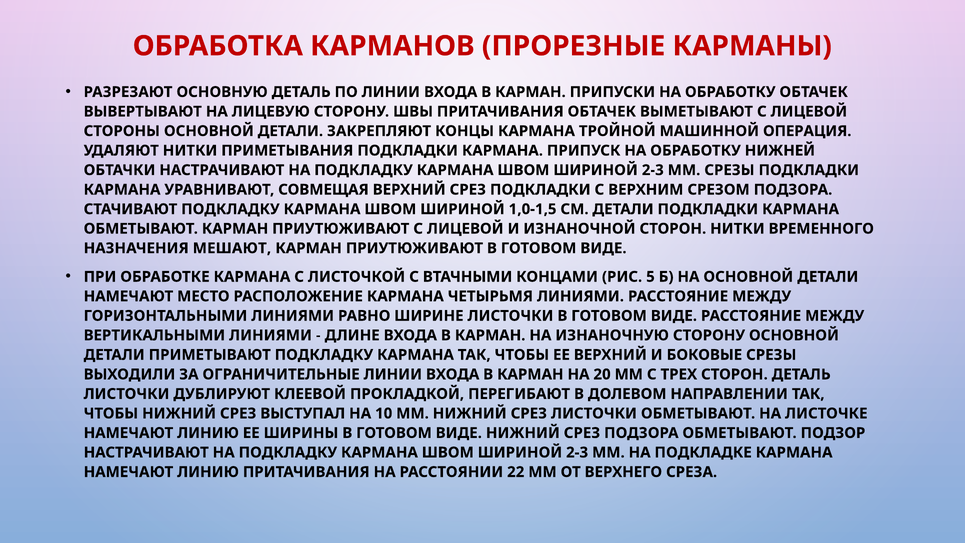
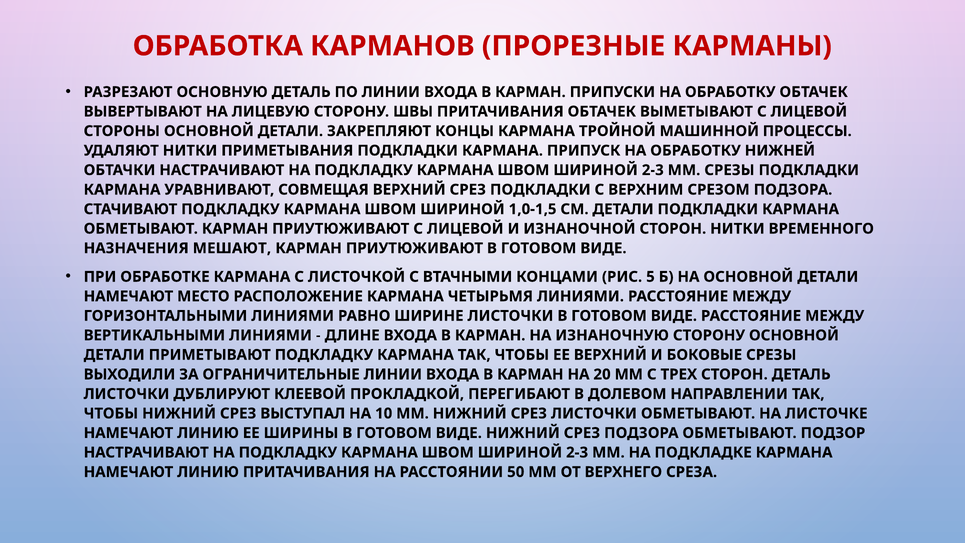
ОПЕРАЦИЯ: ОПЕРАЦИЯ -> ПРОЦЕССЫ (807, 131)
22: 22 -> 50 (516, 472)
